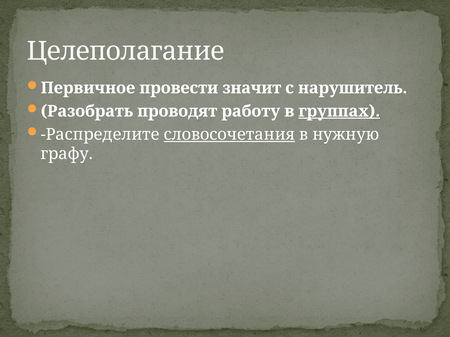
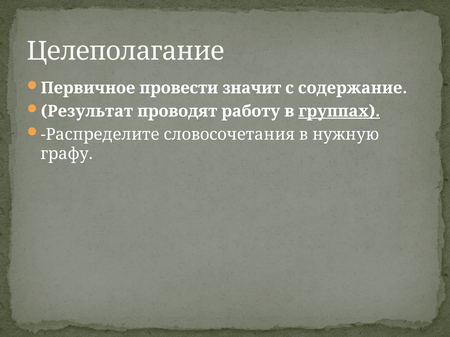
нарушитель: нарушитель -> содержание (353, 88)
Разобрать: Разобрать -> Результат (87, 111)
словосочетания underline: present -> none (229, 135)
